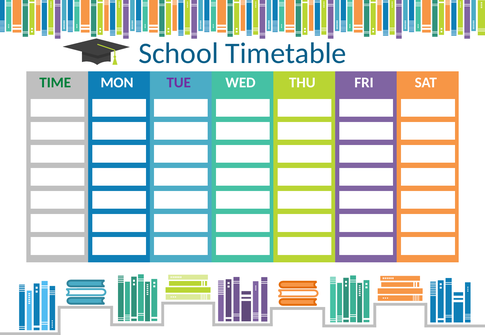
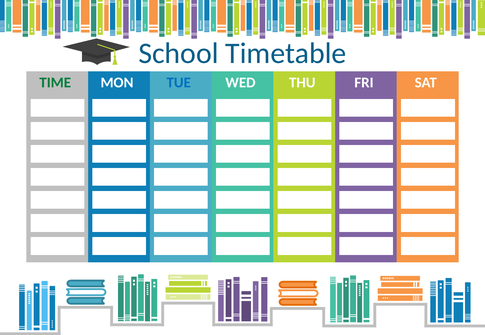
TUE colour: purple -> blue (179, 83)
